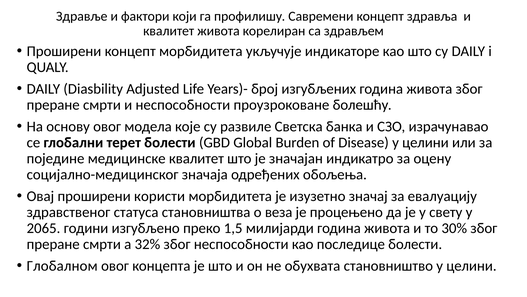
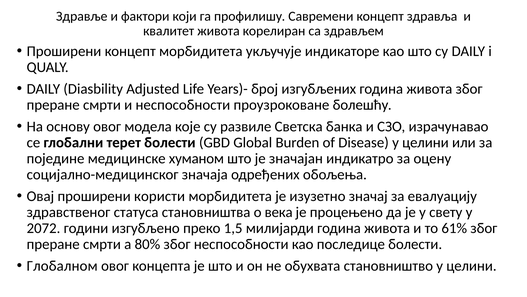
медицинске квалитет: квалитет -> хуманом (196, 158)
веза: веза -> века (279, 212)
2065: 2065 -> 2072 (44, 228)
30%: 30% -> 61% (454, 228)
32%: 32% -> 80% (147, 244)
